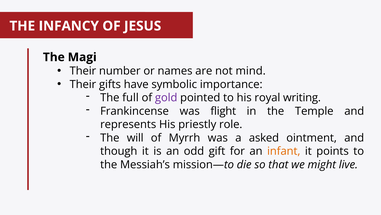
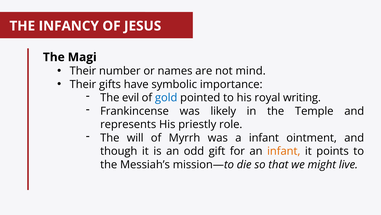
full: full -> evil (131, 98)
gold colour: purple -> blue (166, 98)
flight: flight -> likely (223, 111)
a asked: asked -> infant (264, 138)
